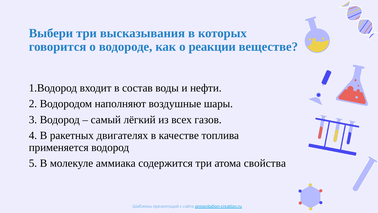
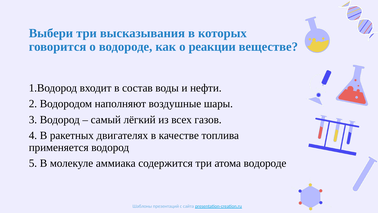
атома свойства: свойства -> водороде (265, 163)
